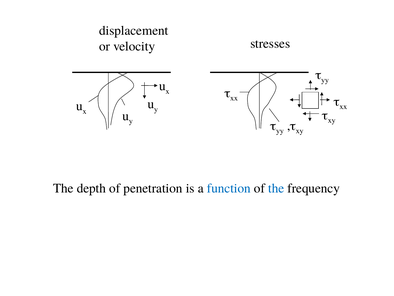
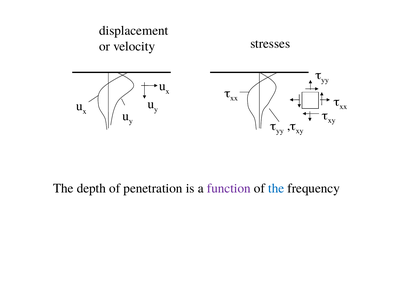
function colour: blue -> purple (229, 188)
